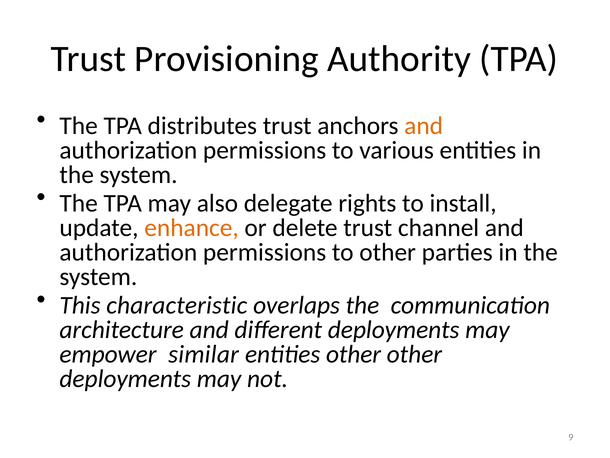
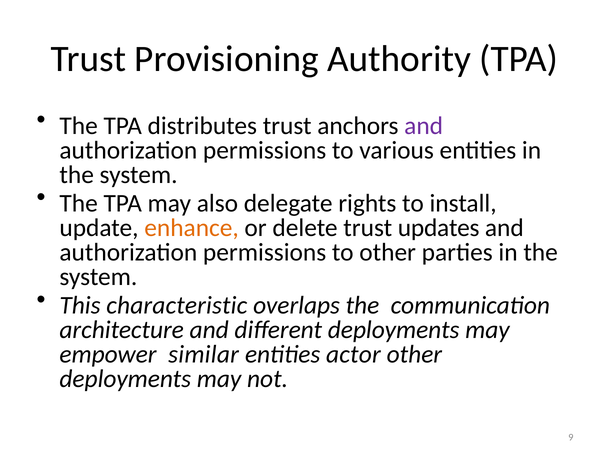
and colour: orange -> purple (424, 126)
channel: channel -> updates (439, 228)
entities other: other -> actor (353, 354)
